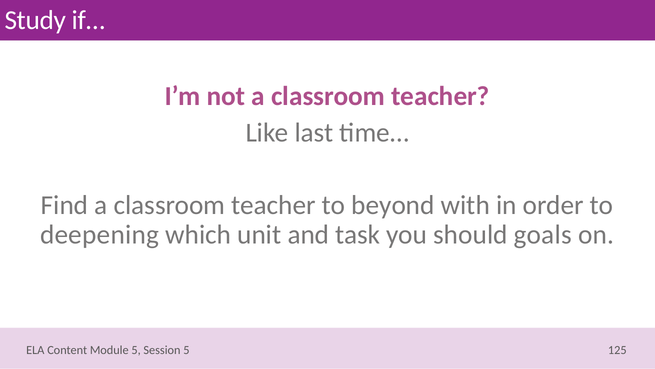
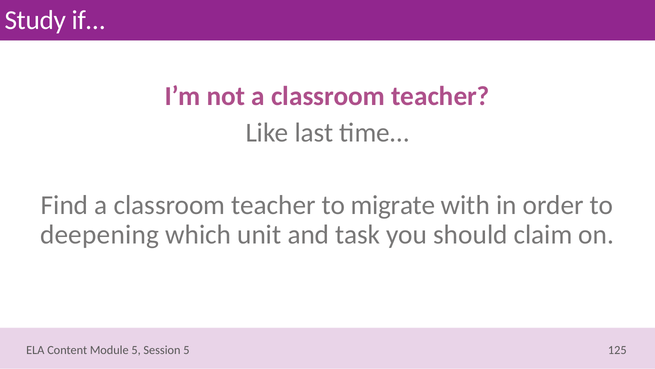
beyond: beyond -> migrate (393, 205)
goals: goals -> claim (543, 234)
